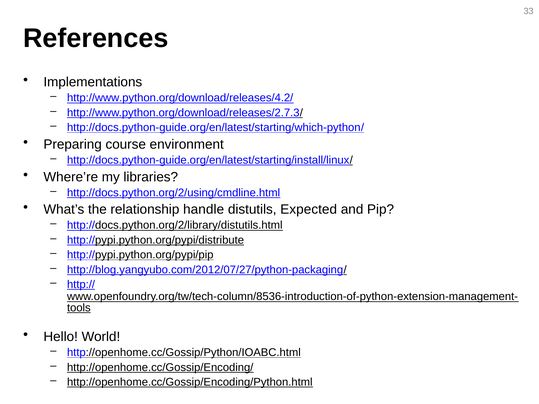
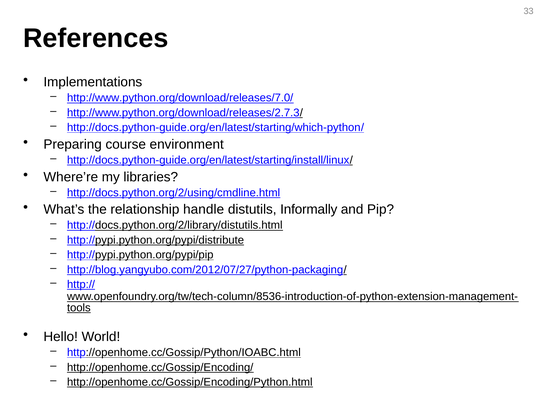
http://www.python.org/download/releases/4.2/: http://www.python.org/download/releases/4.2/ -> http://www.python.org/download/releases/7.0/ (180, 98)
Expected: Expected -> Informally (309, 210)
